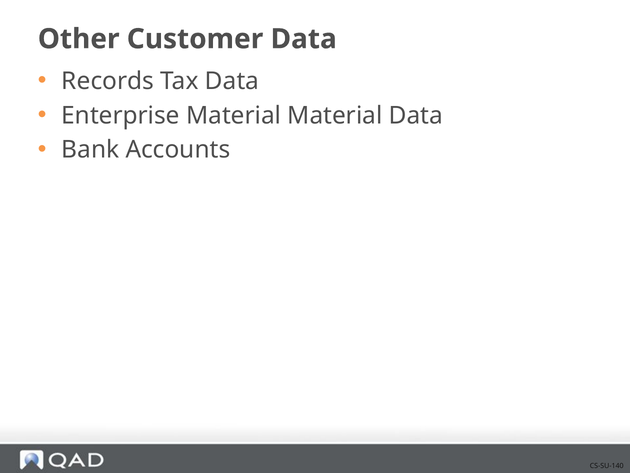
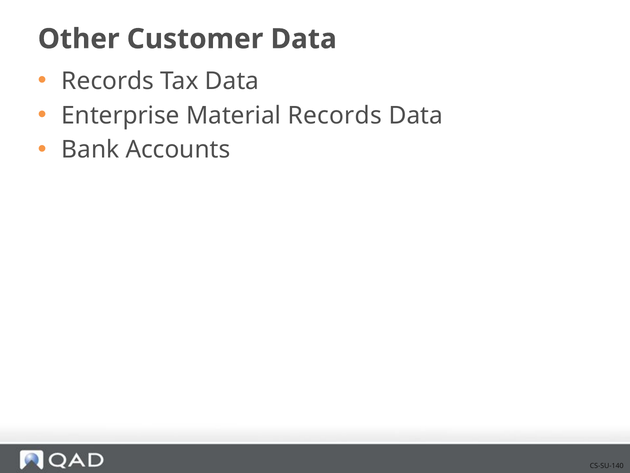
Material Material: Material -> Records (335, 115)
